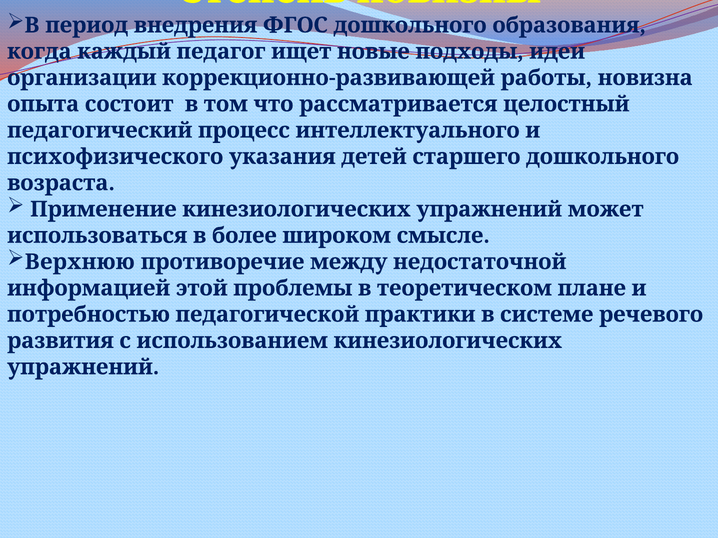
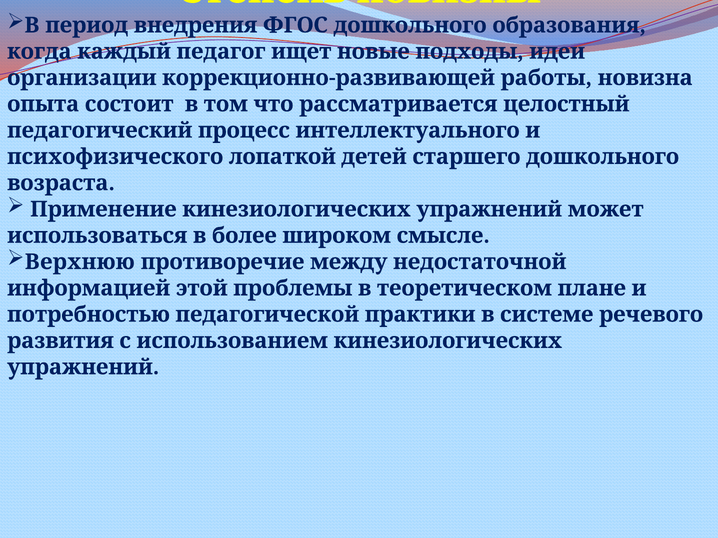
указания: указания -> лопаткой (282, 157)
